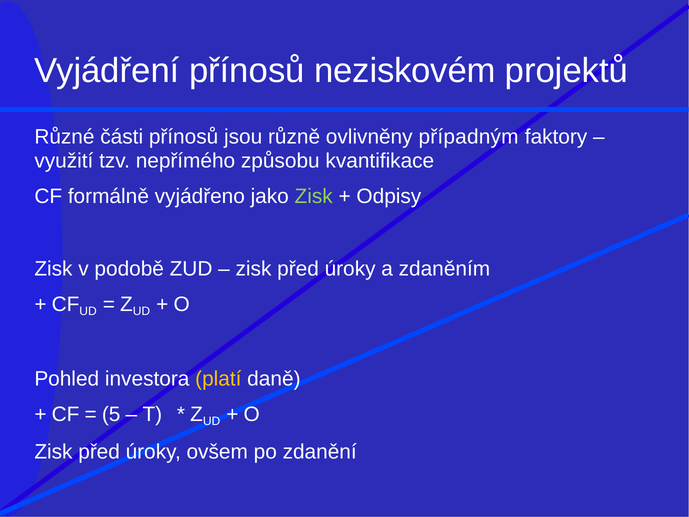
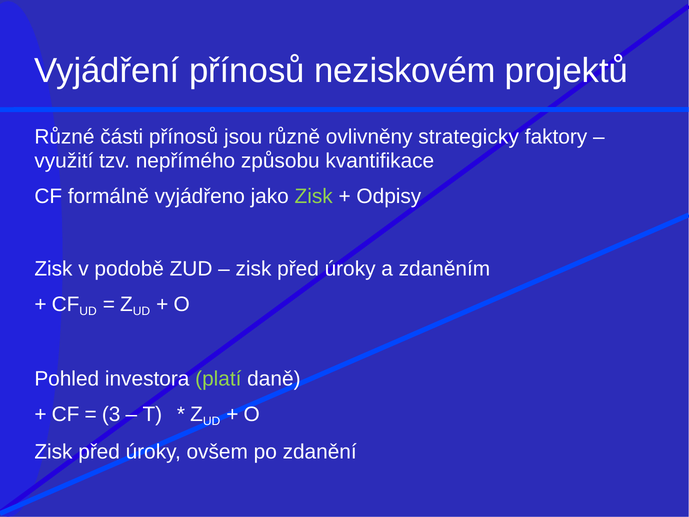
případným: případným -> strategicky (469, 137)
platí colour: yellow -> light green (218, 379)
5: 5 -> 3 (111, 414)
